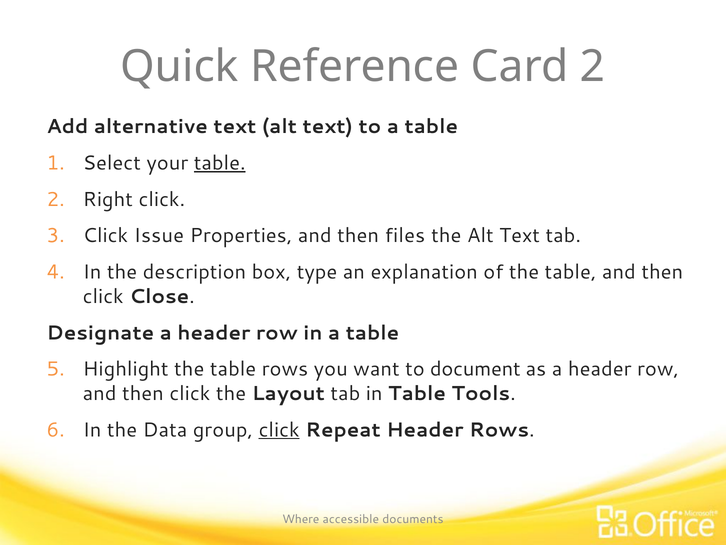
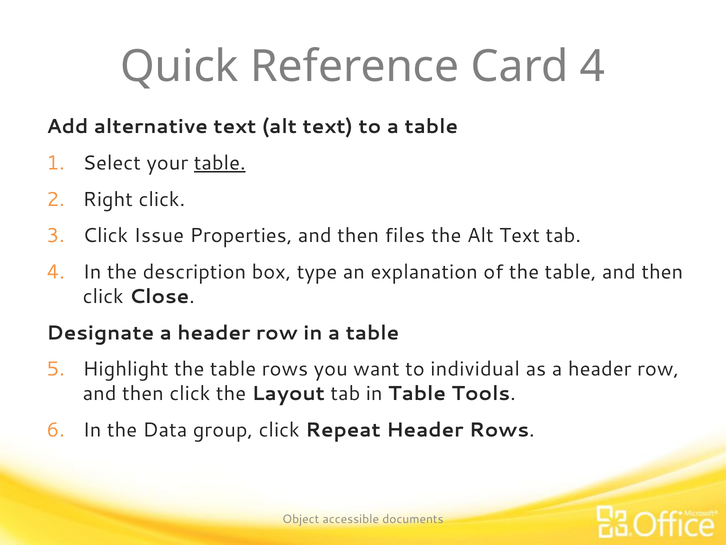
Card 2: 2 -> 4 (593, 66)
document: document -> individual (475, 369)
click underline: present -> none (279, 429)
Where: Where -> Object (301, 519)
